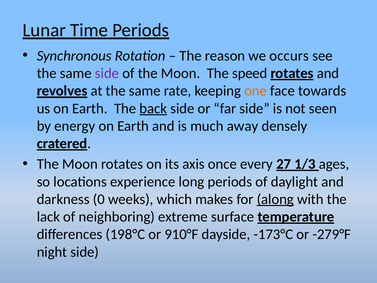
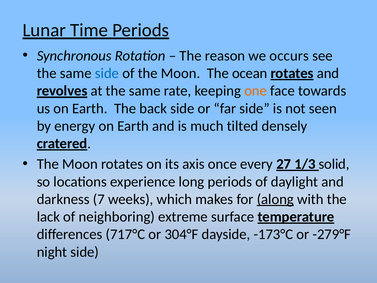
side colour: purple -> blue (107, 73)
speed: speed -> ocean (250, 73)
back underline: present -> none (153, 108)
away: away -> tilted (243, 126)
ages: ages -> solid (334, 164)
0: 0 -> 7 (99, 199)
198°C: 198°C -> 717°C (125, 234)
910°F: 910°F -> 304°F (181, 234)
